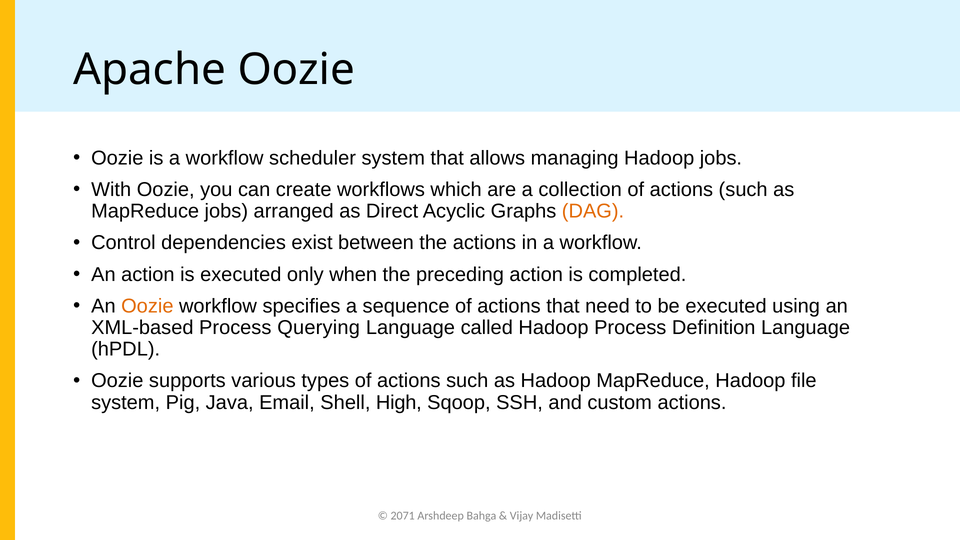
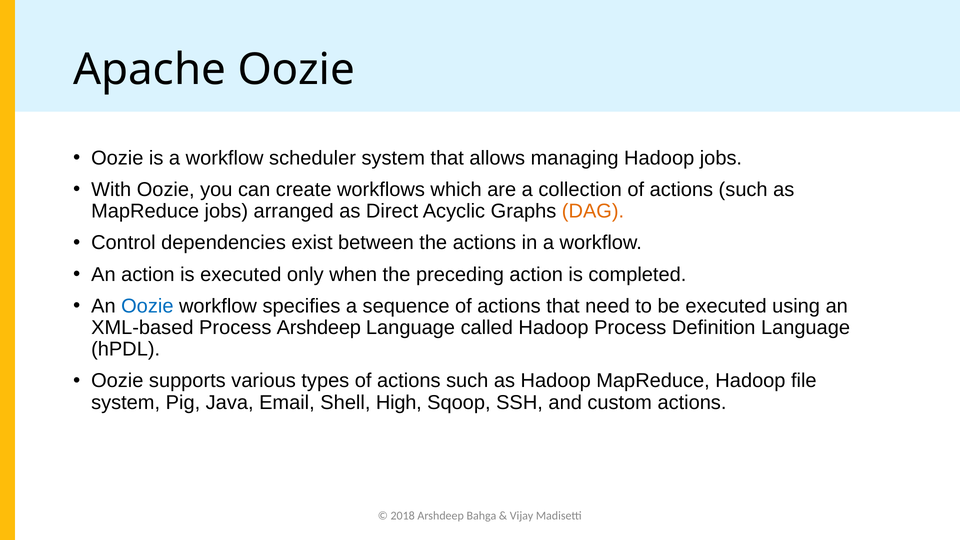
Oozie colour: orange -> blue (147, 306)
Process Querying: Querying -> Arshdeep (319, 328)
2071: 2071 -> 2018 (403, 516)
